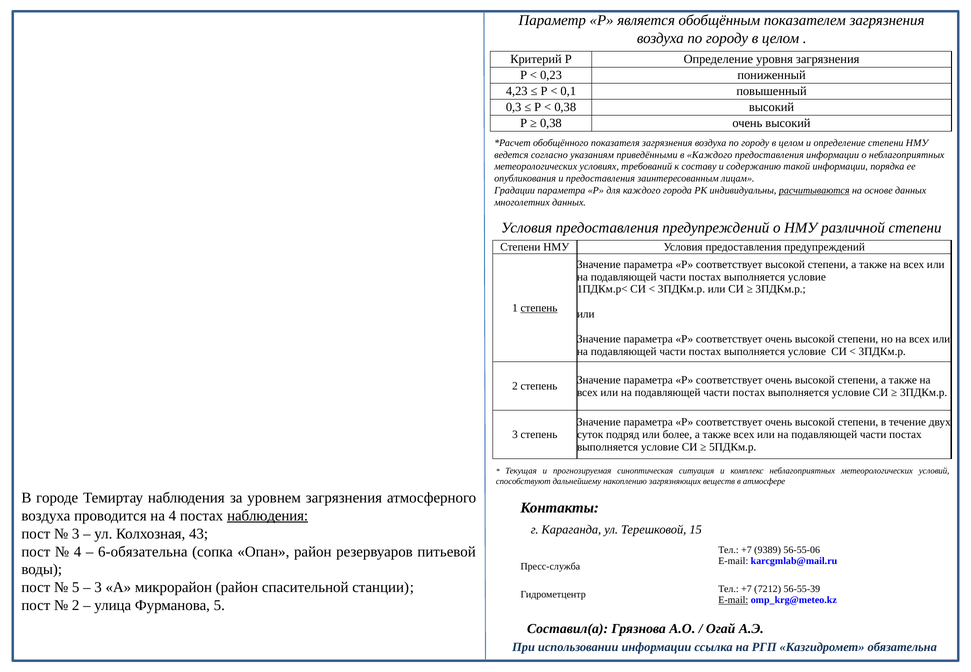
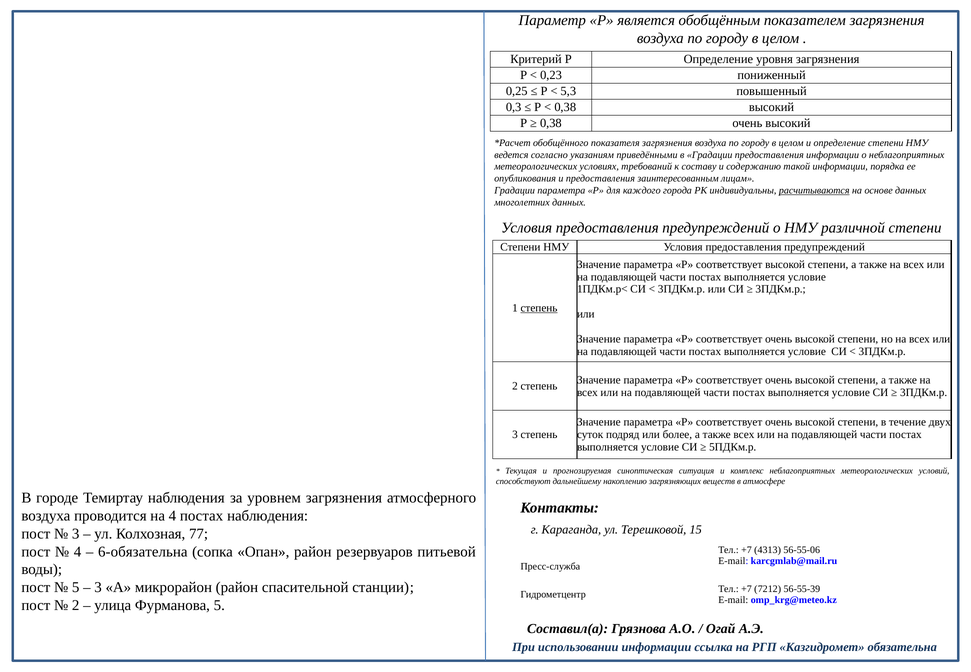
4,23: 4,23 -> 0,25 (517, 91)
0,1: 0,1 -> 5,3 (568, 91)
в Каждого: Каждого -> Градации (710, 155)
наблюдения underline: present -> none (268, 516)
43: 43 -> 77 (199, 534)
9389: 9389 -> 4313 (768, 550)
E-mail underline: present -> none (733, 600)
